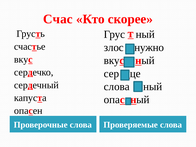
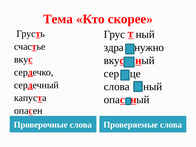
Счас: Счас -> Тема (58, 19)
злос: злос -> здра (114, 47)
